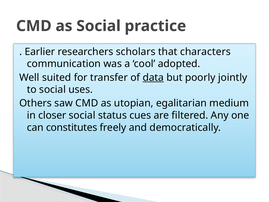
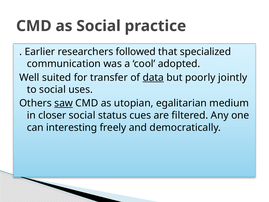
scholars: scholars -> followed (136, 52)
characters: characters -> specialized (205, 52)
saw underline: none -> present (64, 103)
constitutes: constitutes -> interesting (72, 127)
